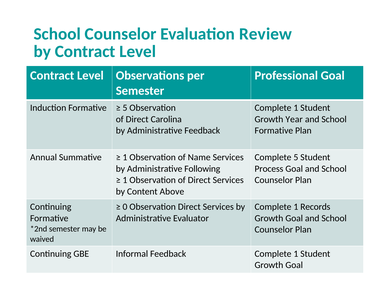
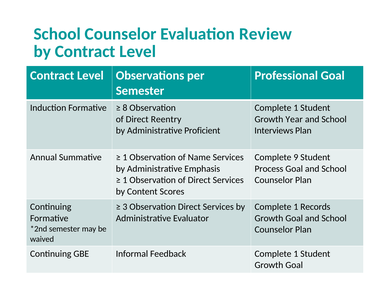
5: 5 -> 8 (125, 108)
Carolina: Carolina -> Reentry (166, 119)
Administrative Feedback: Feedback -> Proficient (202, 131)
Formative: Formative -> Interviews (274, 131)
Complete 5: 5 -> 9 (296, 157)
Following: Following -> Emphasis (202, 169)
Above: Above -> Scores (172, 192)
0: 0 -> 3 (125, 207)
